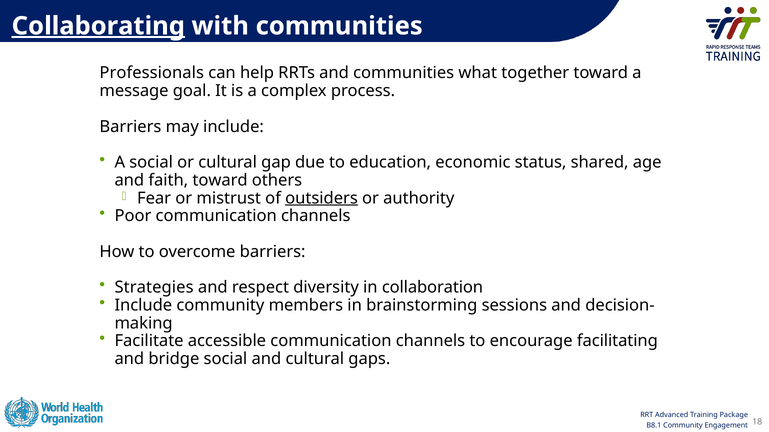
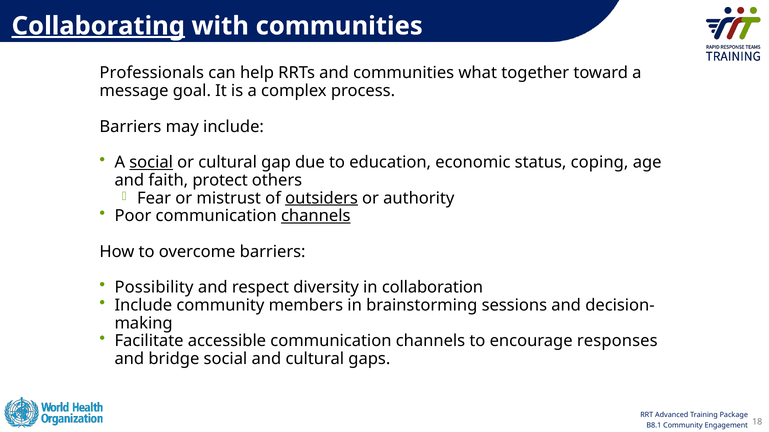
social underline: none -> present (151, 163)
shared: shared -> coping (600, 163)
faith toward: toward -> protect (220, 180)
channels underline: none -> present (316, 216)
Strategies: Strategies -> Possibility (154, 288)
facilitating: facilitating -> responses (617, 341)
